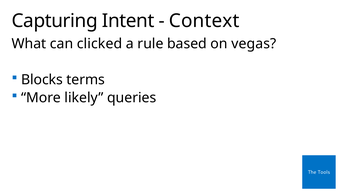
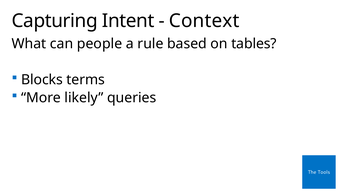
clicked: clicked -> people (100, 44)
vegas: vegas -> tables (254, 44)
